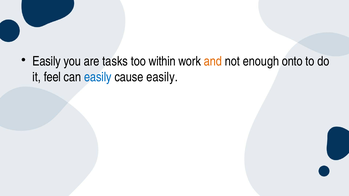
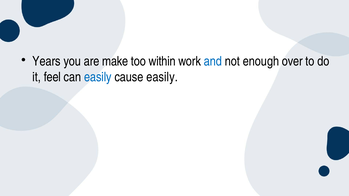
Easily: Easily -> Years (47, 61)
tasks: tasks -> make (115, 61)
and colour: orange -> blue (213, 61)
onto: onto -> over (292, 61)
